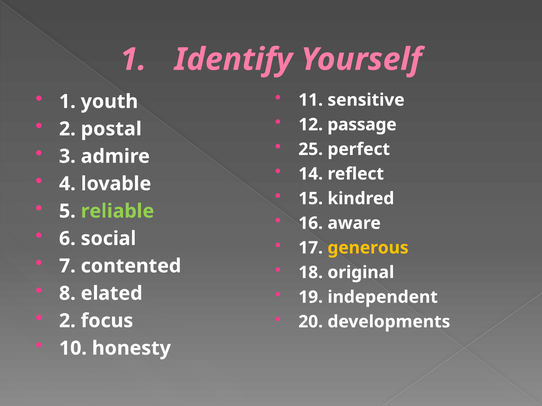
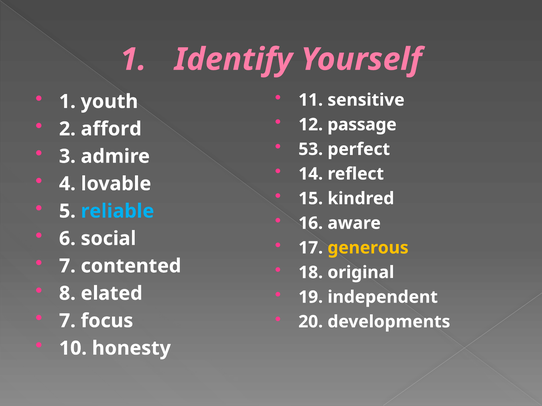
postal: postal -> afford (111, 129)
25: 25 -> 53 (311, 149)
reliable colour: light green -> light blue (117, 211)
2: 2 -> 7 (67, 321)
